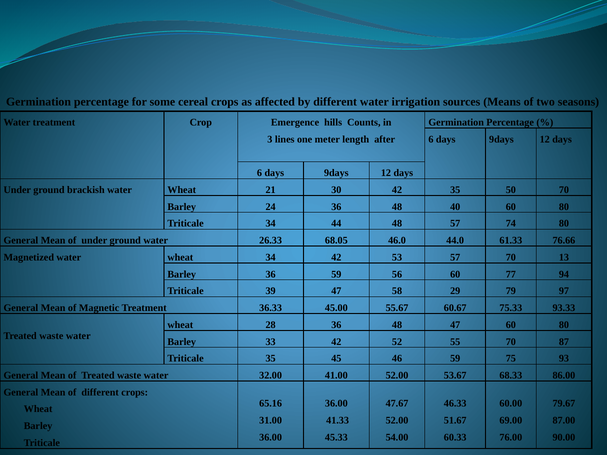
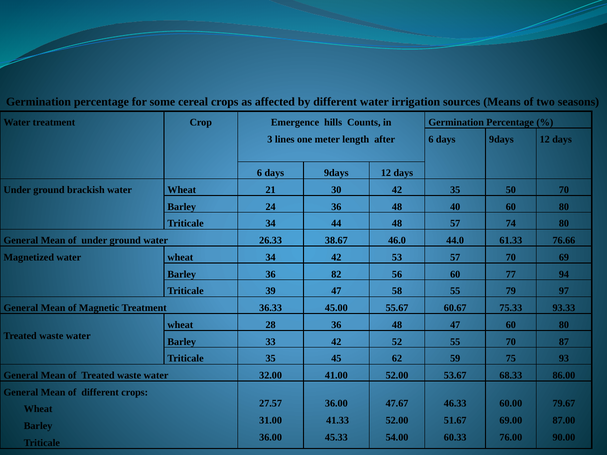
68.05: 68.05 -> 38.67 (336, 241)
13: 13 -> 69 (564, 258)
36 59: 59 -> 82 (336, 274)
58 29: 29 -> 55 (455, 291)
46: 46 -> 62 (397, 359)
65.16: 65.16 -> 27.57 (271, 404)
